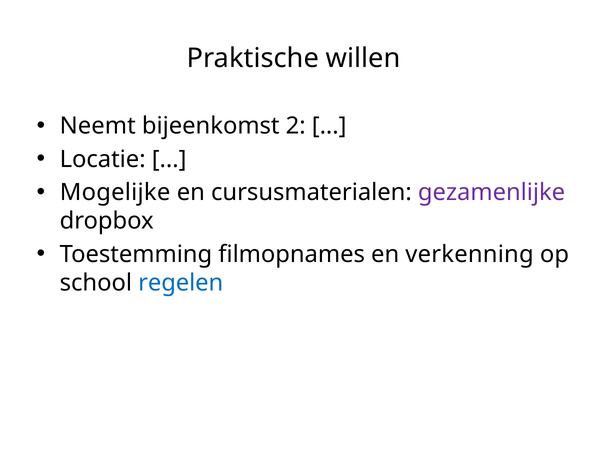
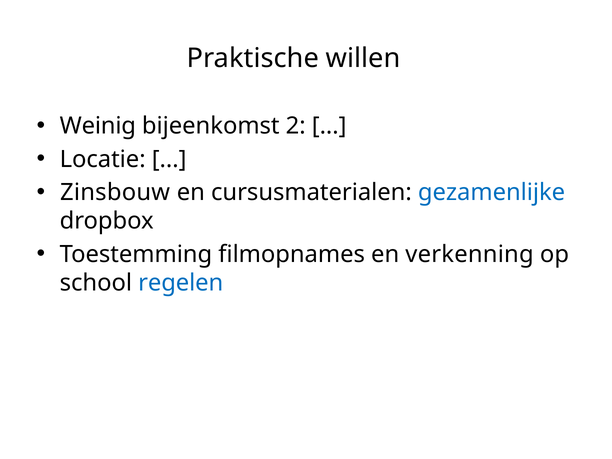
Neemt: Neemt -> Weinig (98, 126)
Mogelijke: Mogelijke -> Zinsbouw (115, 193)
gezamenlijke colour: purple -> blue (492, 193)
